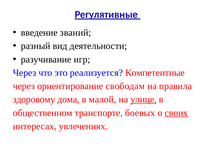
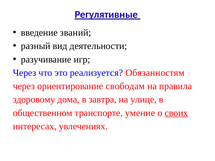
Компетентные: Компетентные -> Обязанностям (155, 73)
малой: малой -> завтра (103, 100)
улице underline: present -> none (144, 100)
боевых: боевых -> умение (140, 113)
